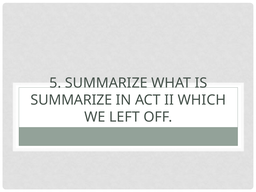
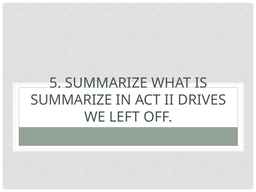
WHICH: WHICH -> DRIVES (202, 100)
